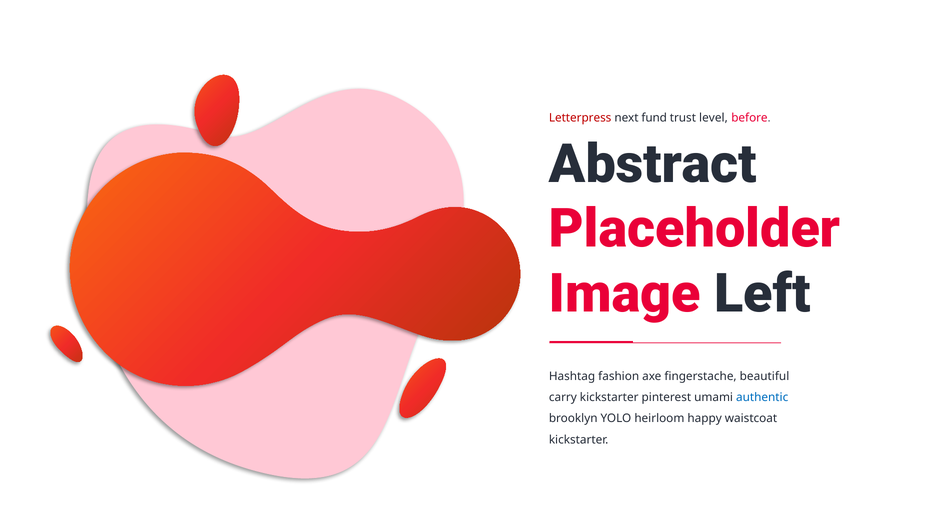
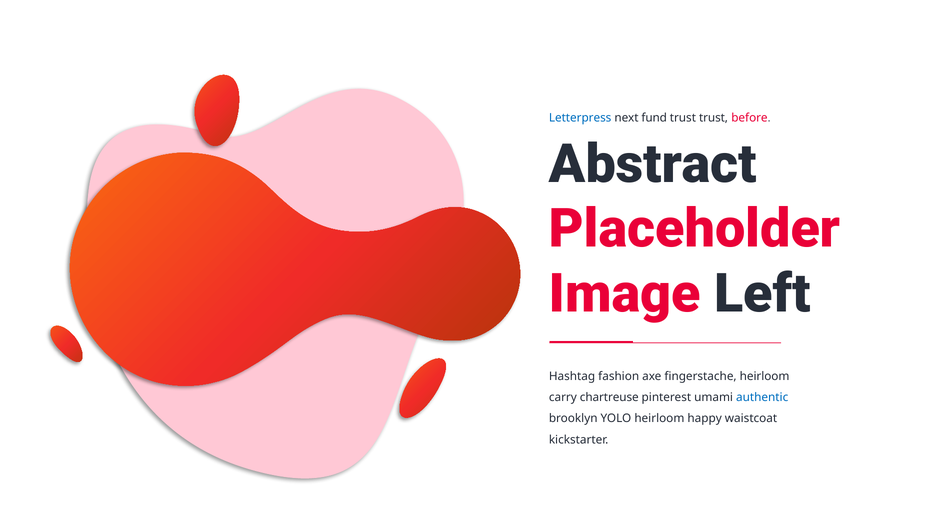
Letterpress colour: red -> blue (580, 118)
trust level: level -> trust (714, 118)
fingerstache beautiful: beautiful -> heirloom (765, 376)
carry kickstarter: kickstarter -> chartreuse (609, 397)
